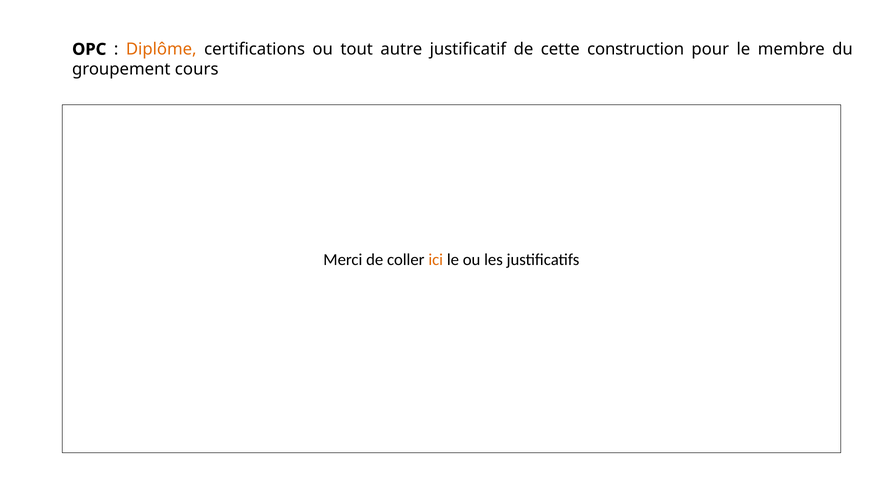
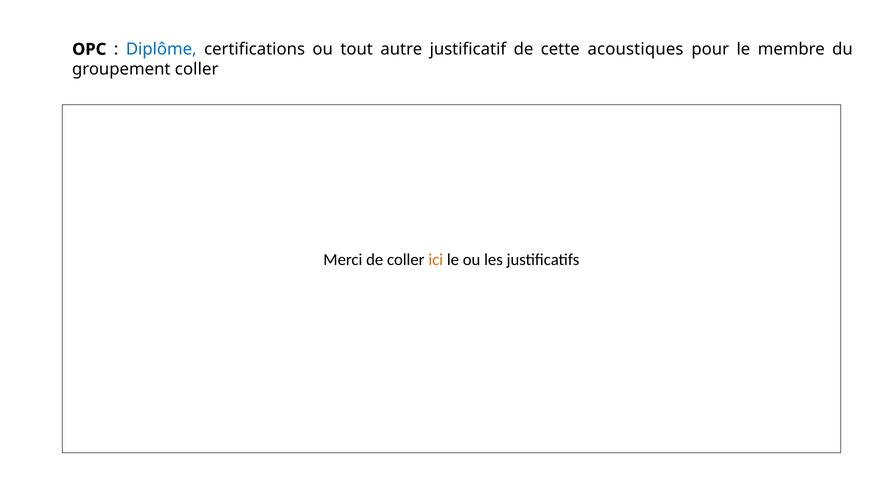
Diplôme colour: orange -> blue (161, 49)
construction: construction -> acoustiques (636, 49)
groupement cours: cours -> coller (197, 69)
